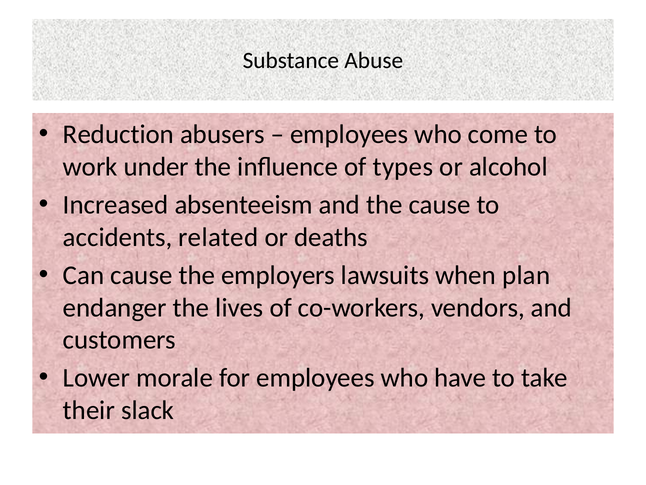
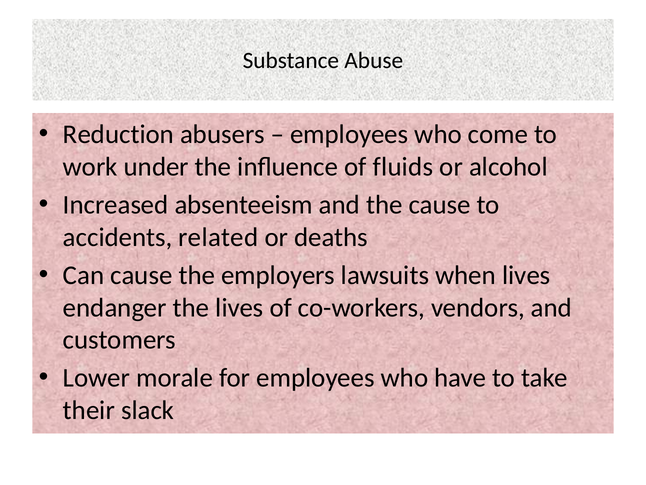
types: types -> fluids (403, 167)
when plan: plan -> lives (526, 275)
